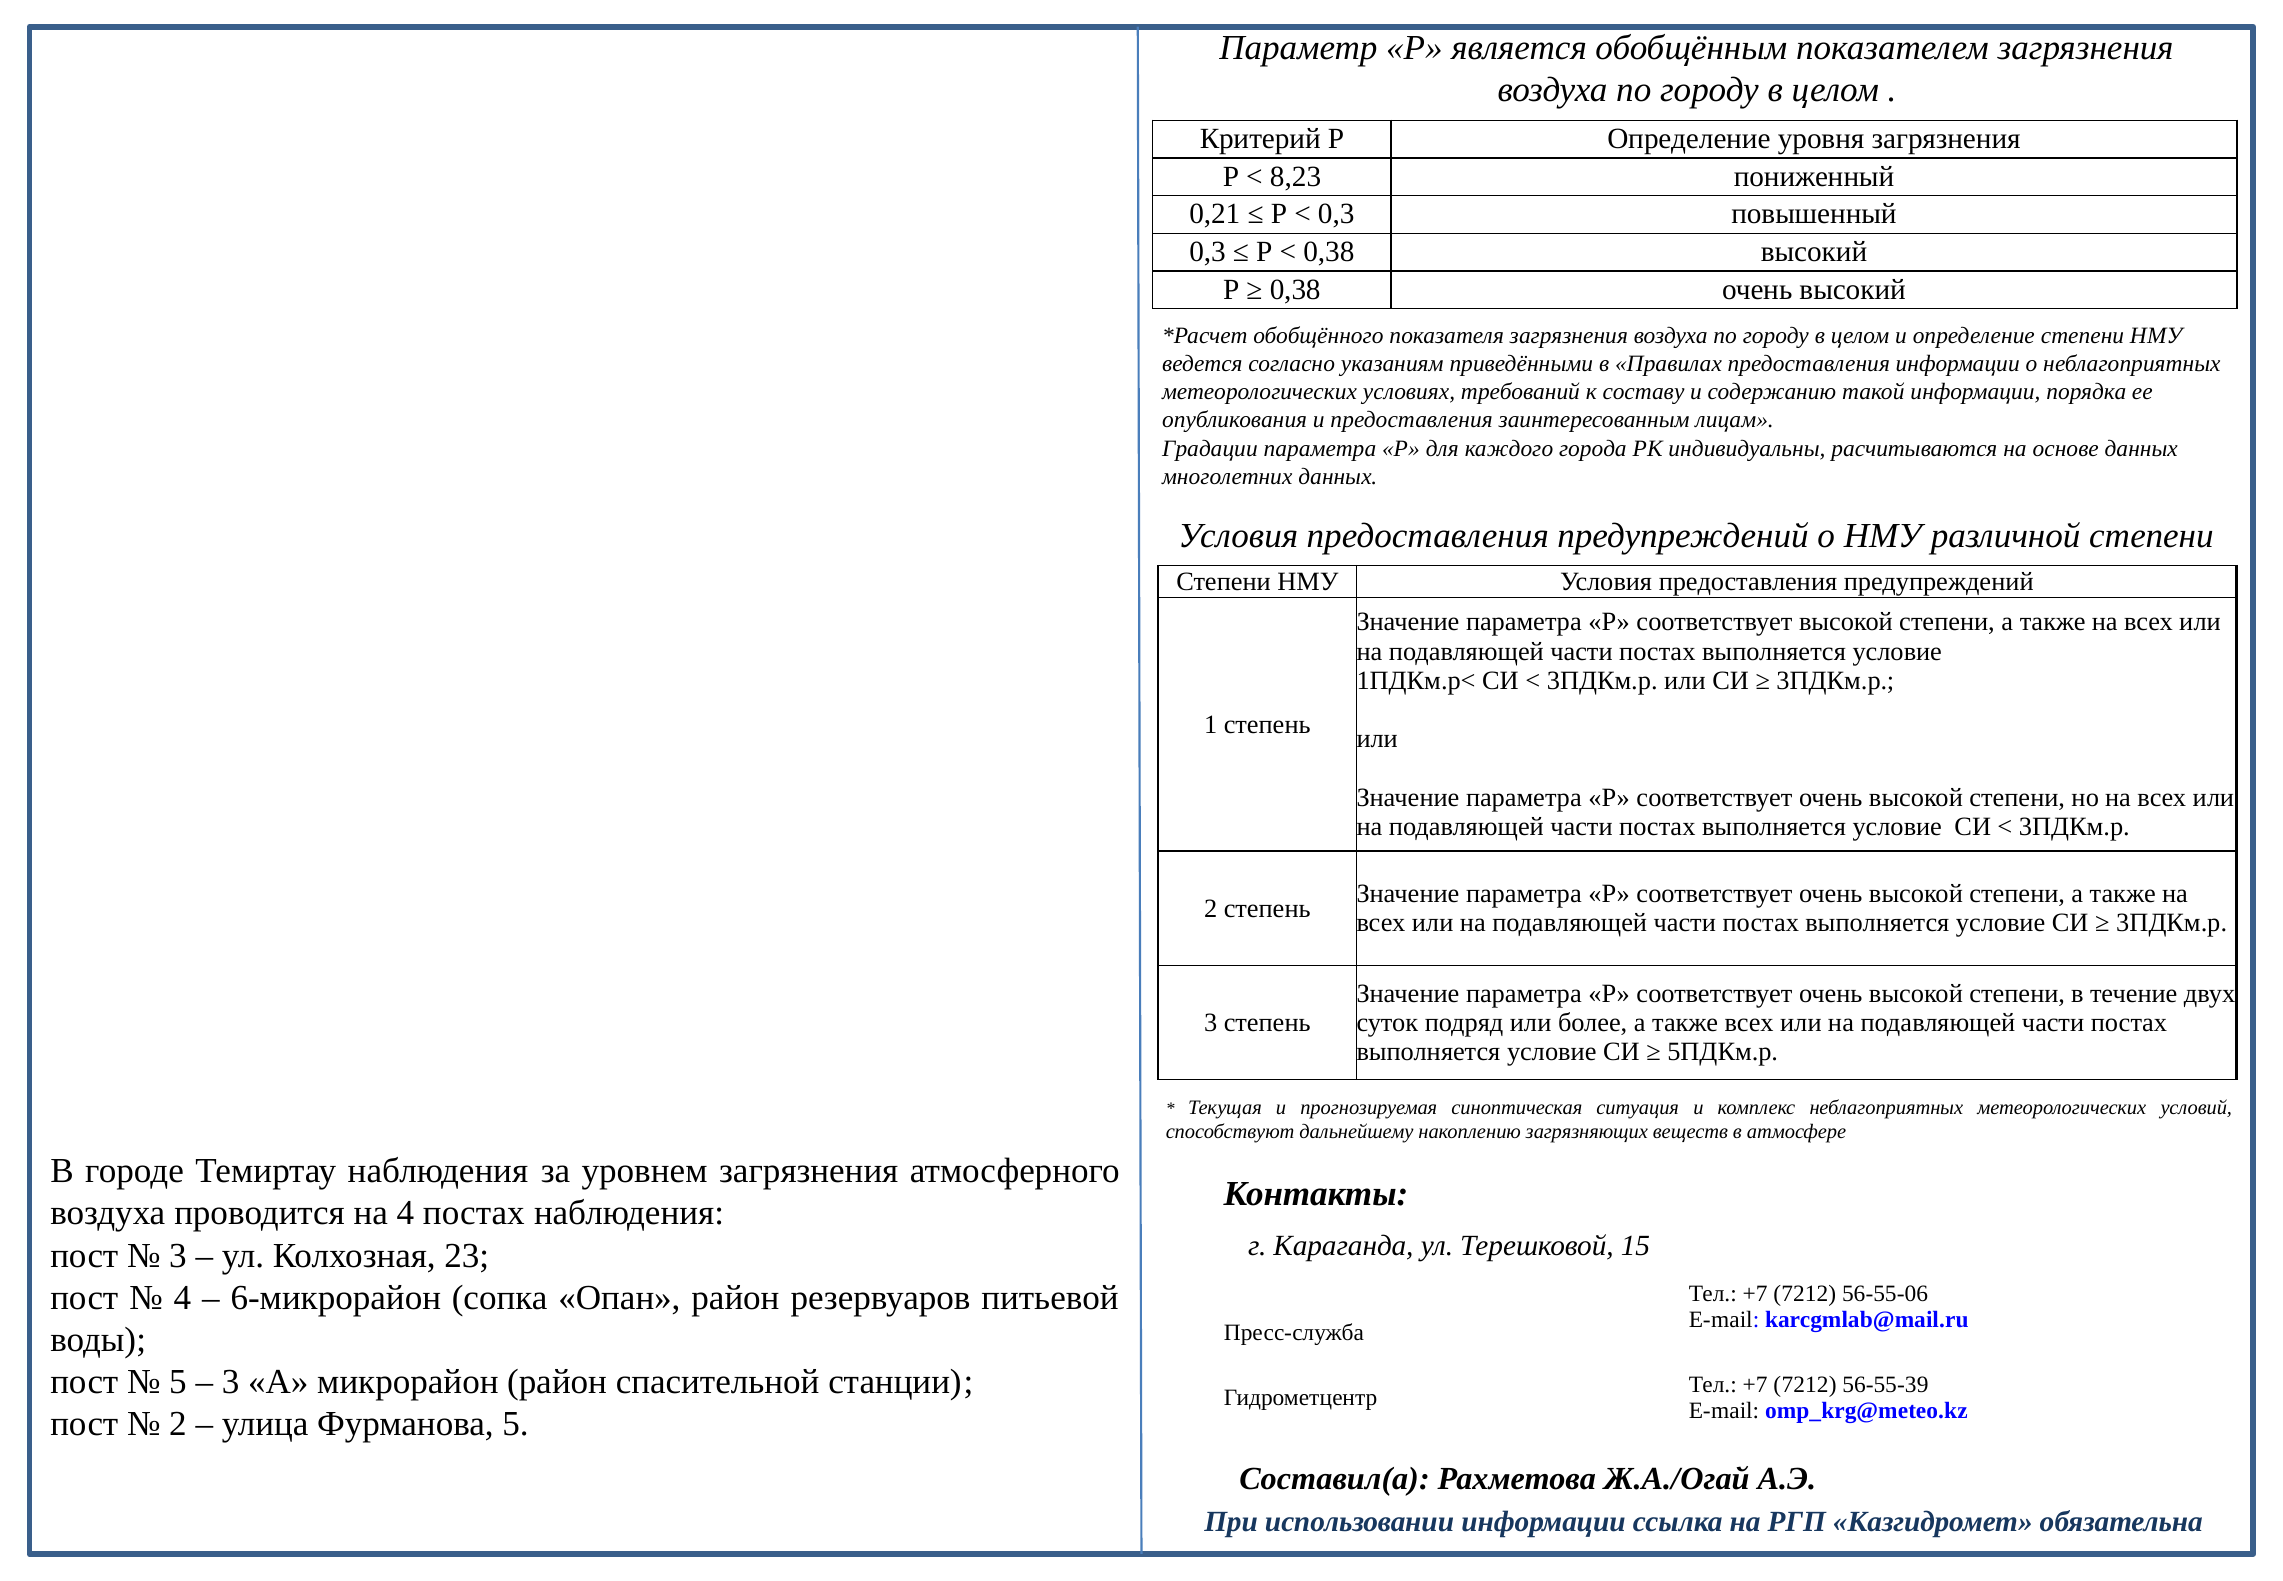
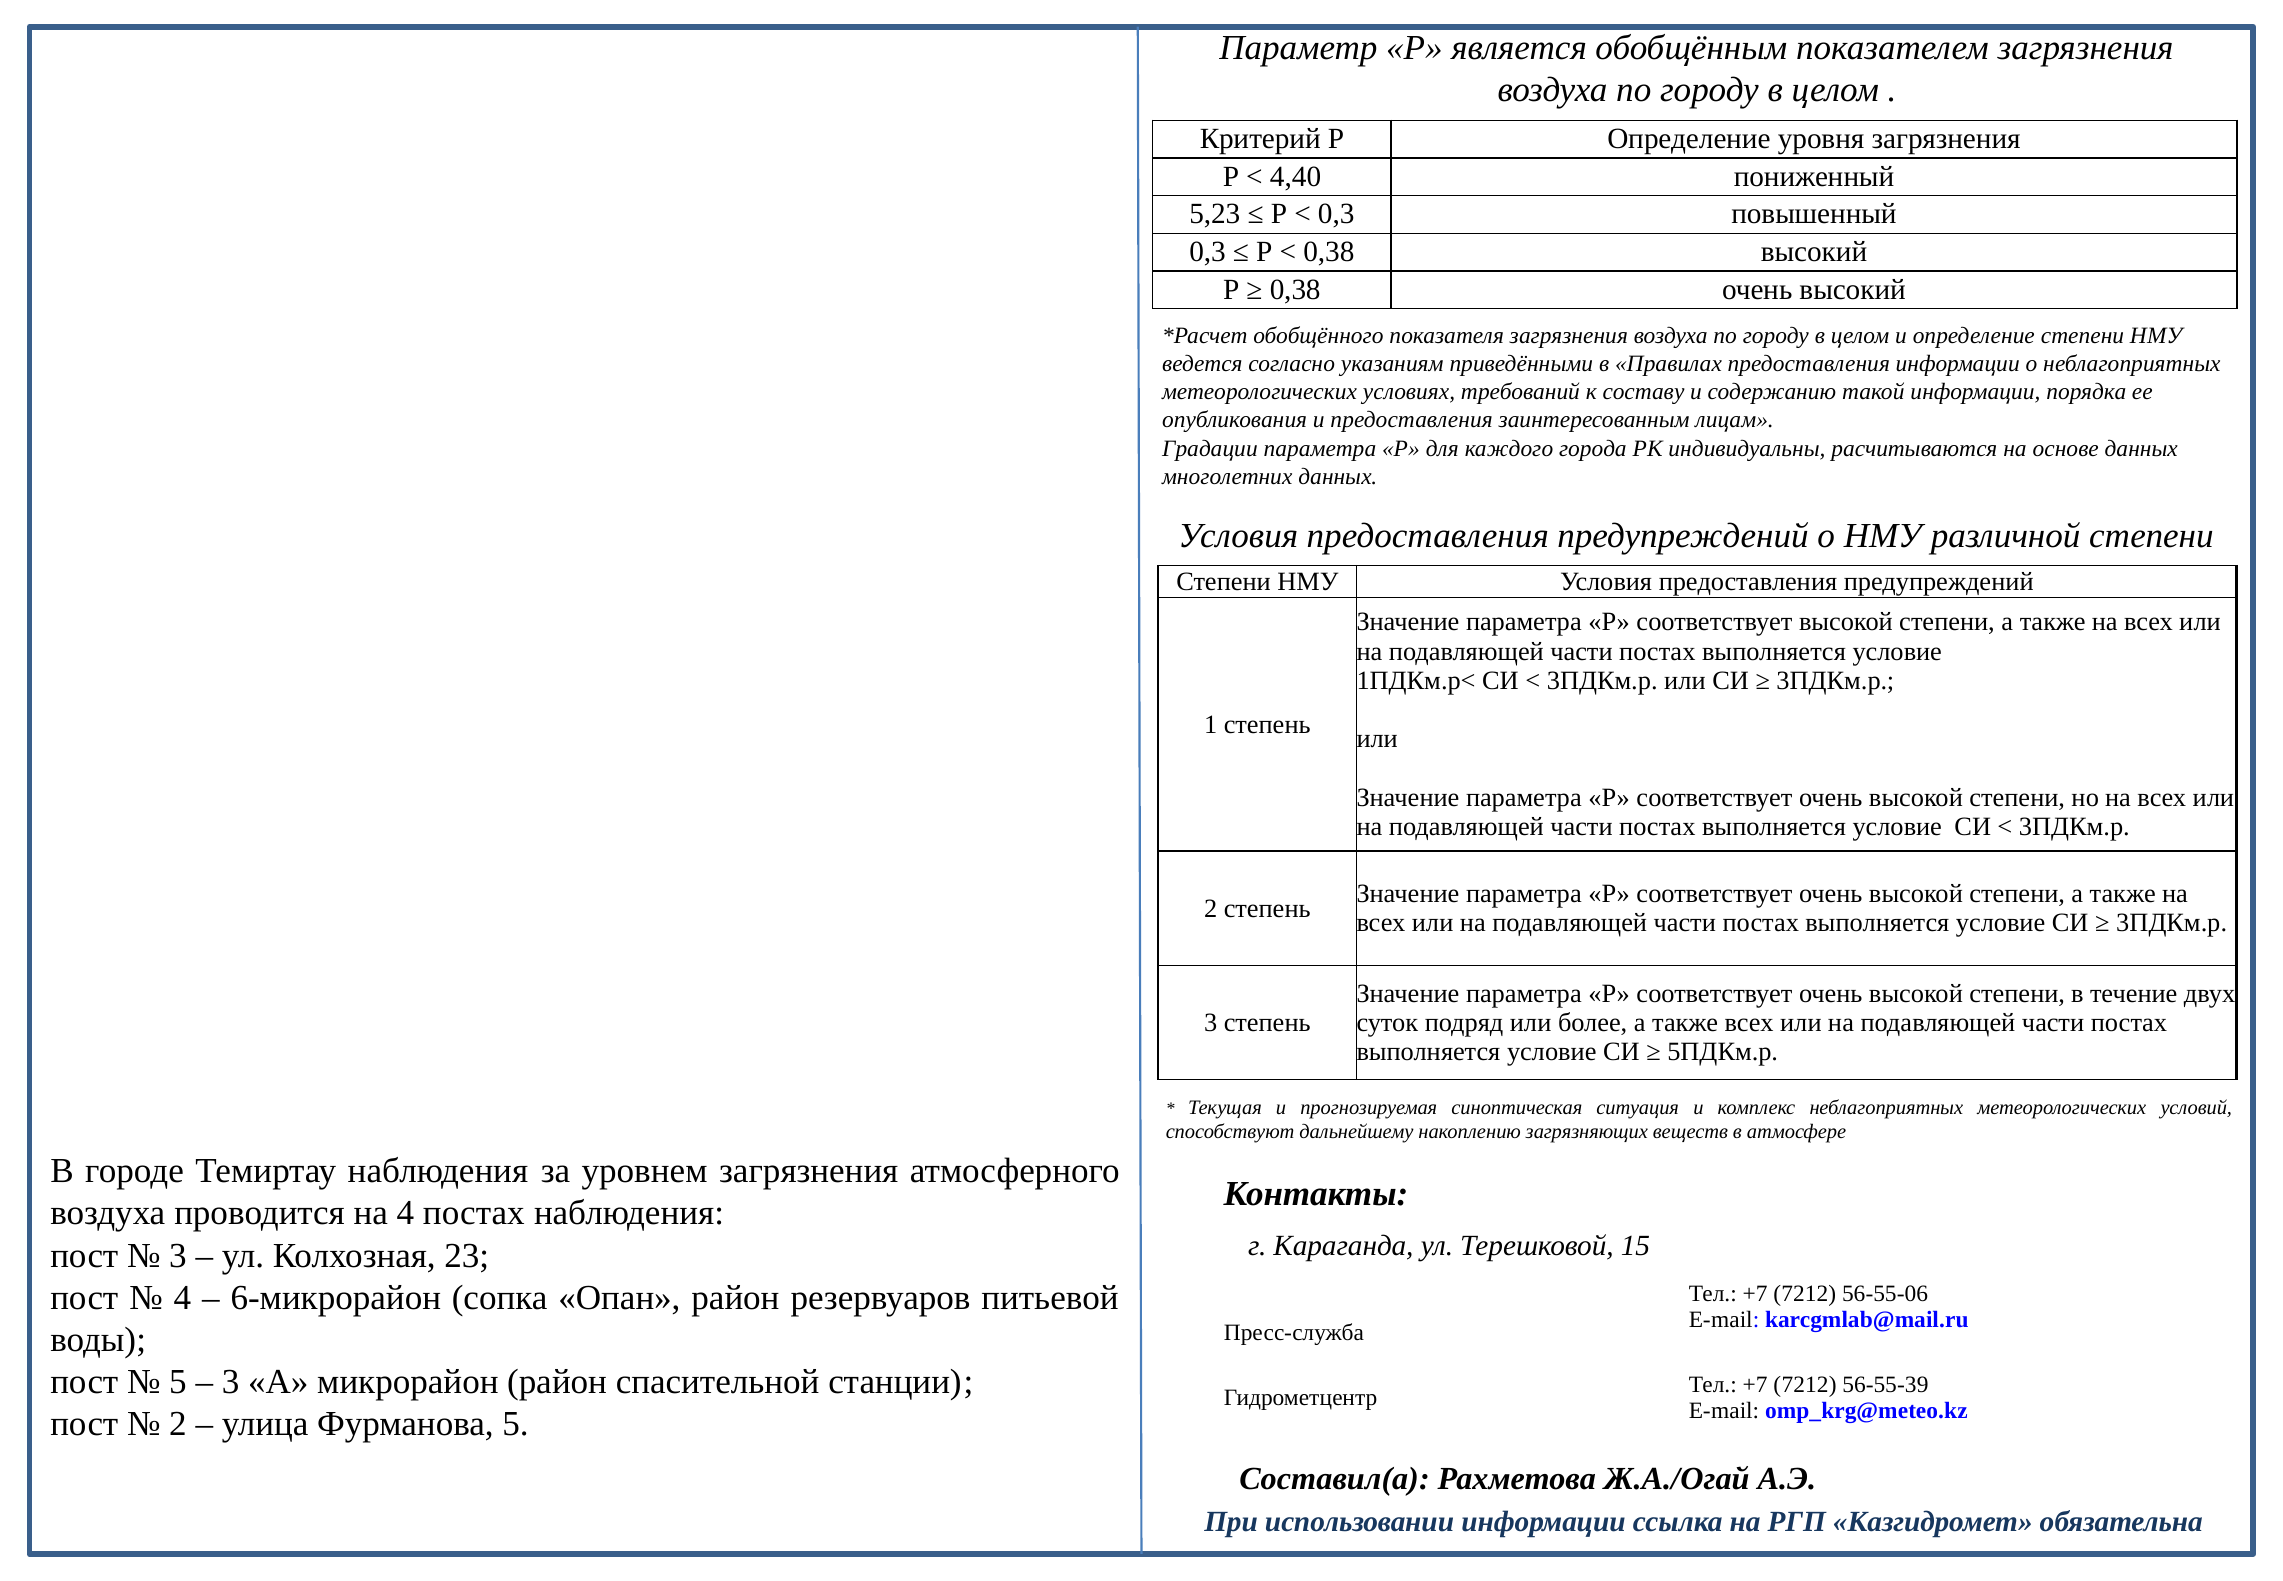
8,23: 8,23 -> 4,40 (1296, 177)
0,21: 0,21 -> 5,23 (1215, 214)
